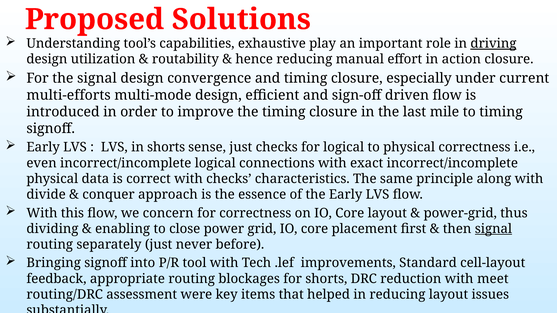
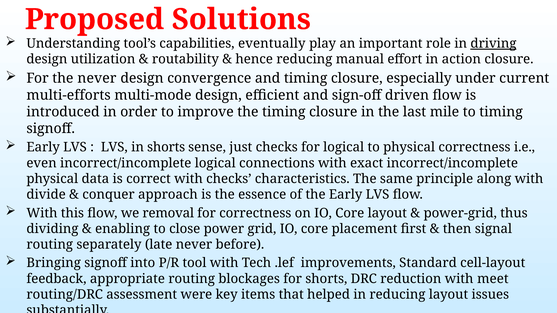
exhaustive: exhaustive -> eventually (272, 44)
the signal: signal -> never (97, 78)
concern: concern -> removal (168, 213)
signal underline: present -> none (493, 229)
separately just: just -> late (159, 245)
